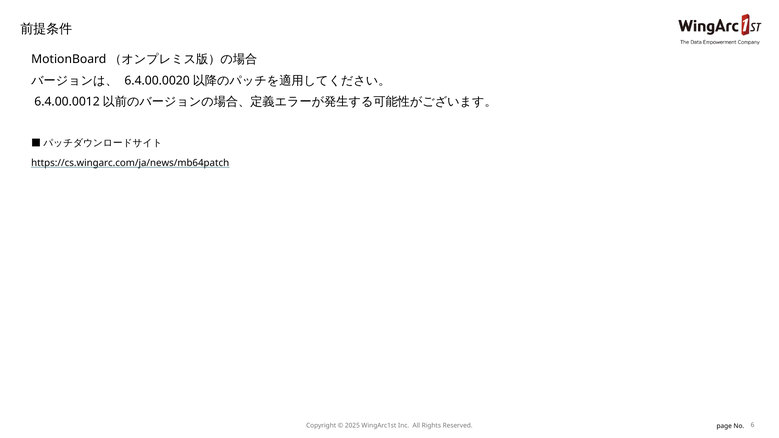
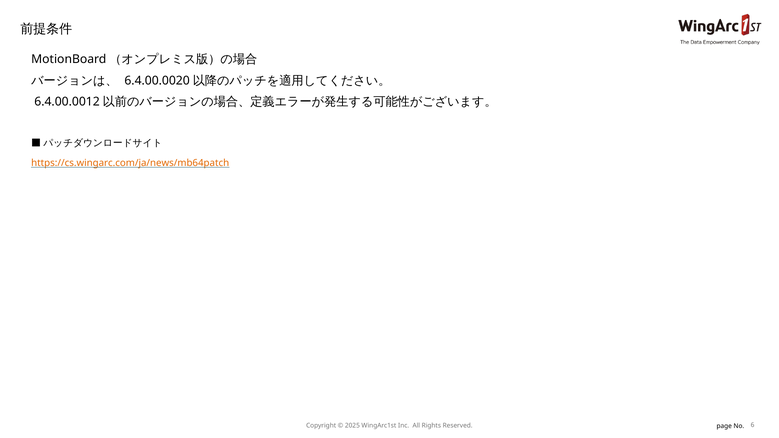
https://cs.wingarc.com/ja/news/mb64patch colour: black -> orange (130, 163)
